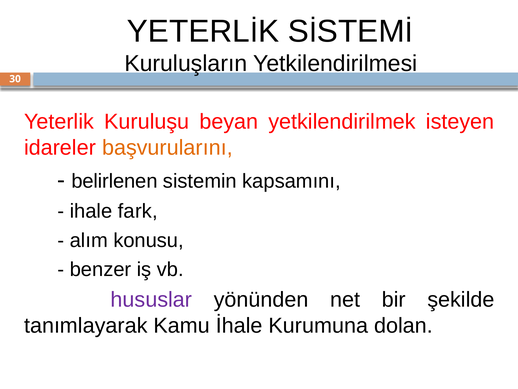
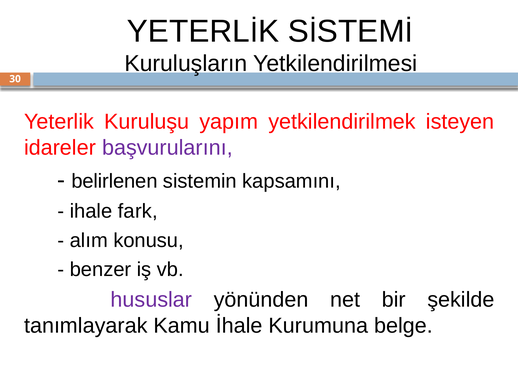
beyan: beyan -> yapım (229, 122)
başvurularını colour: orange -> purple (167, 148)
dolan: dolan -> belge (403, 325)
